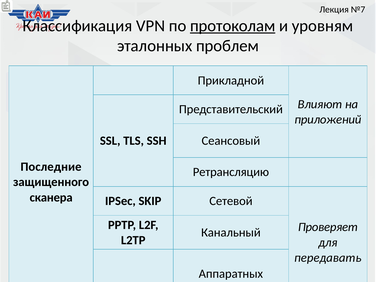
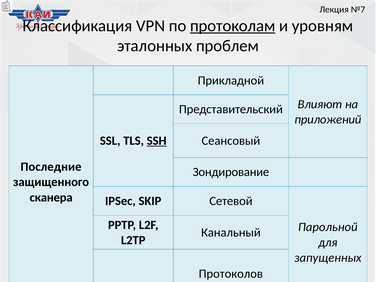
SSH underline: none -> present (157, 141)
Ретрансляцию: Ретрансляцию -> Зондирование (231, 172)
Проверяет: Проверяет -> Парольной (328, 227)
передавать: передавать -> запущенных (328, 258)
Аппаратных: Аппаратных -> Протоколов (231, 274)
